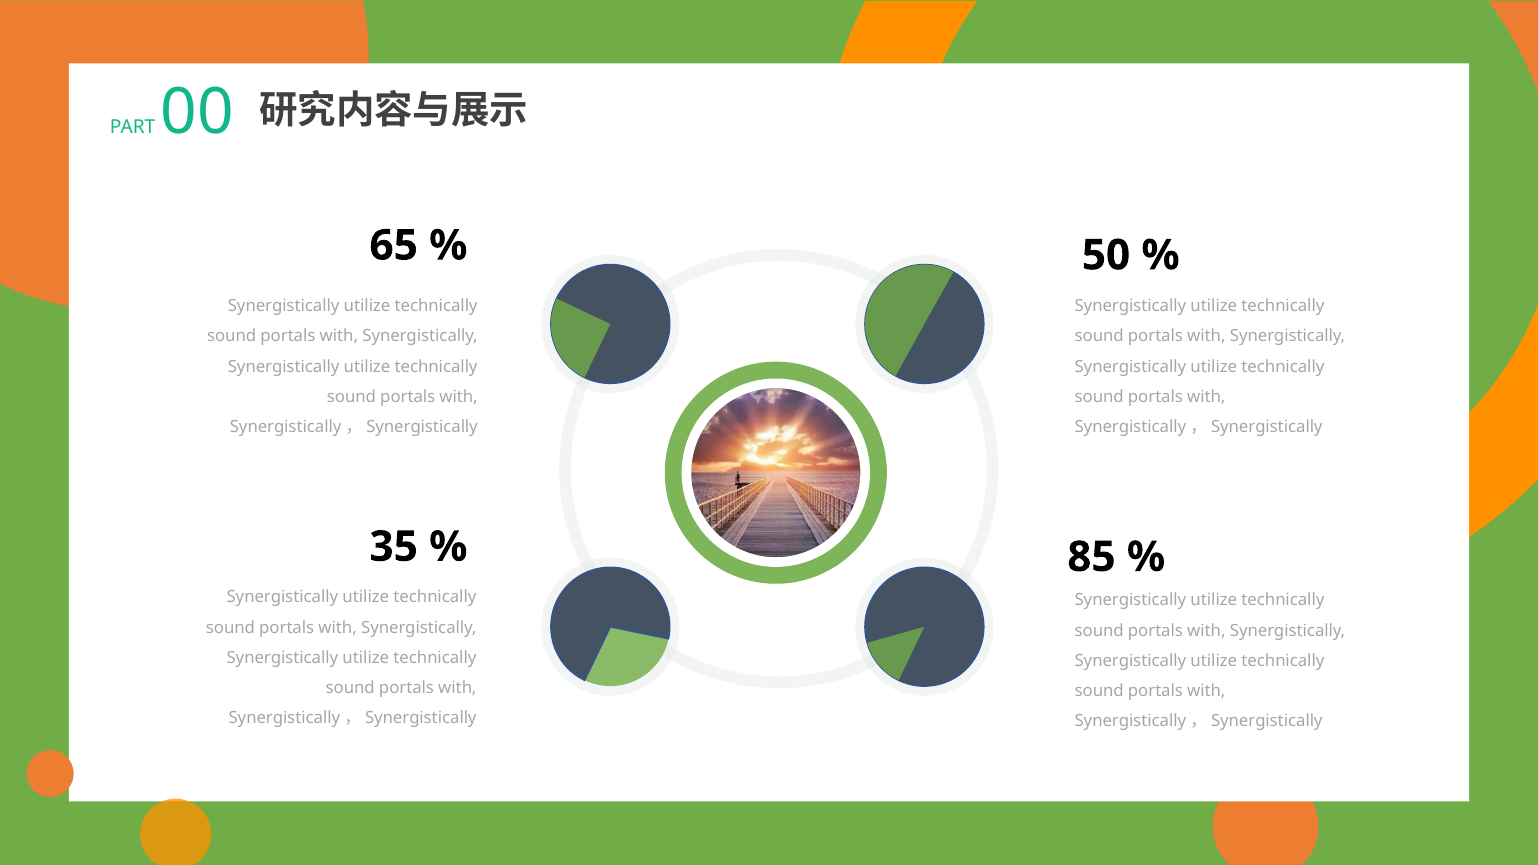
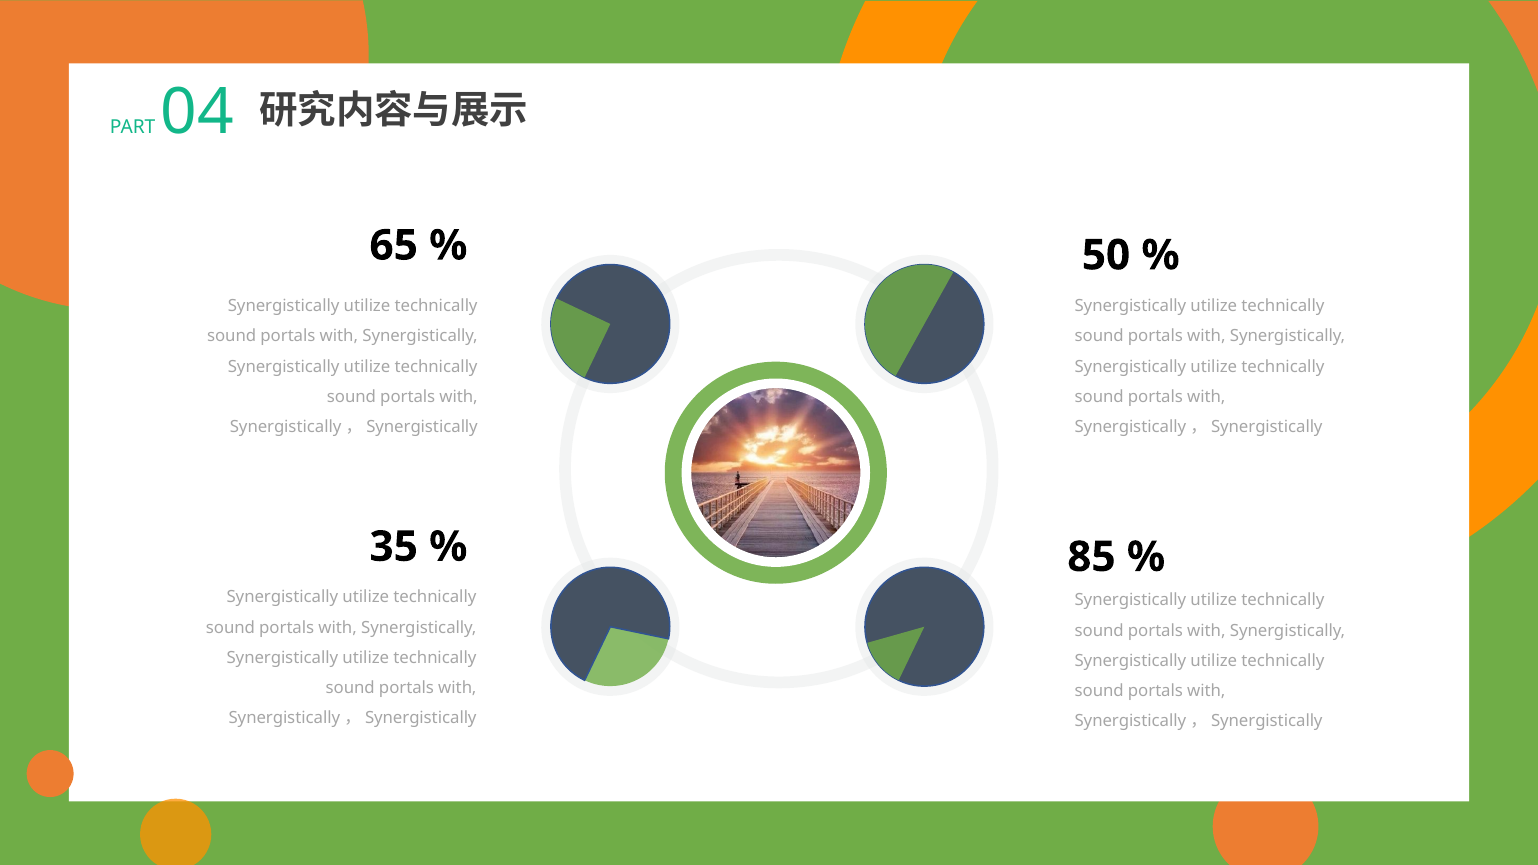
00: 00 -> 04 (197, 112)
